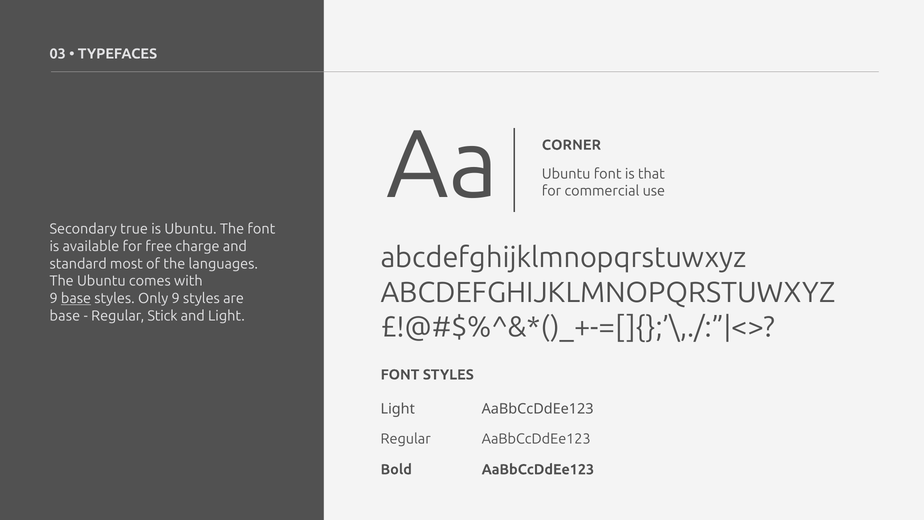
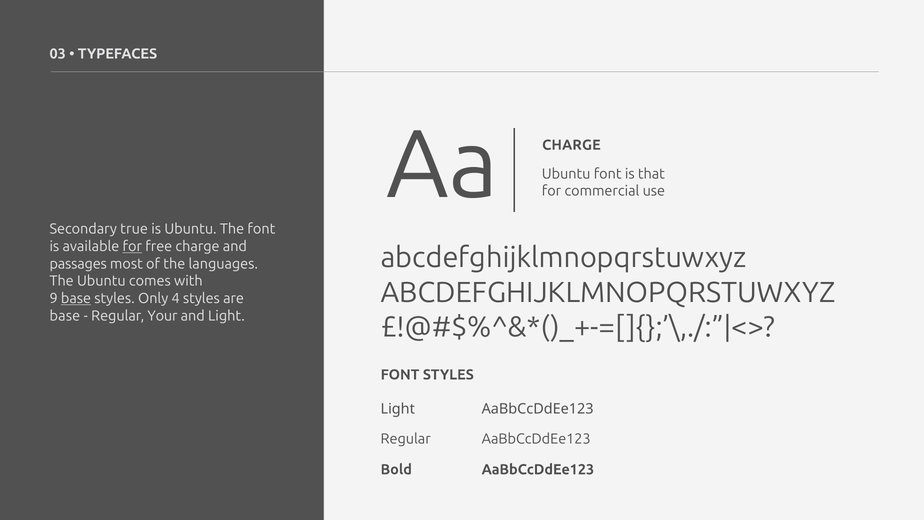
CORNER: CORNER -> CHARGE (571, 145)
for underline: none -> present (132, 246)
standard: standard -> passages (78, 264)
Only 9: 9 -> 4 (176, 298)
Stick: Stick -> Your (163, 316)
